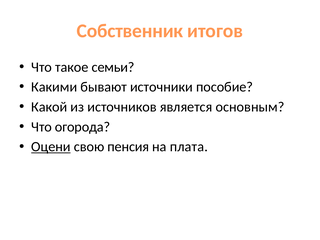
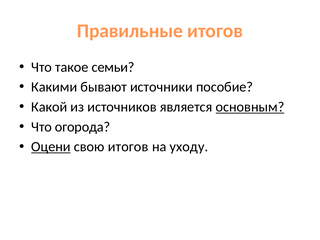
Собственник: Собственник -> Правильные (130, 31)
основным underline: none -> present (250, 107)
свою пенсия: пенсия -> итогов (128, 147)
плата: плата -> уходу (189, 147)
